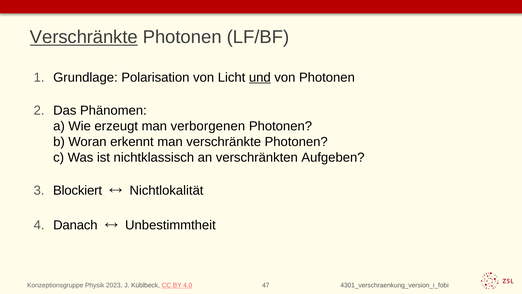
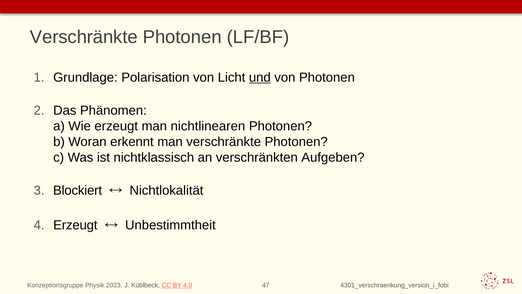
Verschränkte underline: present -> none (84, 37)
verborgenen: verborgenen -> nichtlinearen (208, 126)
Danach: Danach -> Erzeugt (75, 225)
